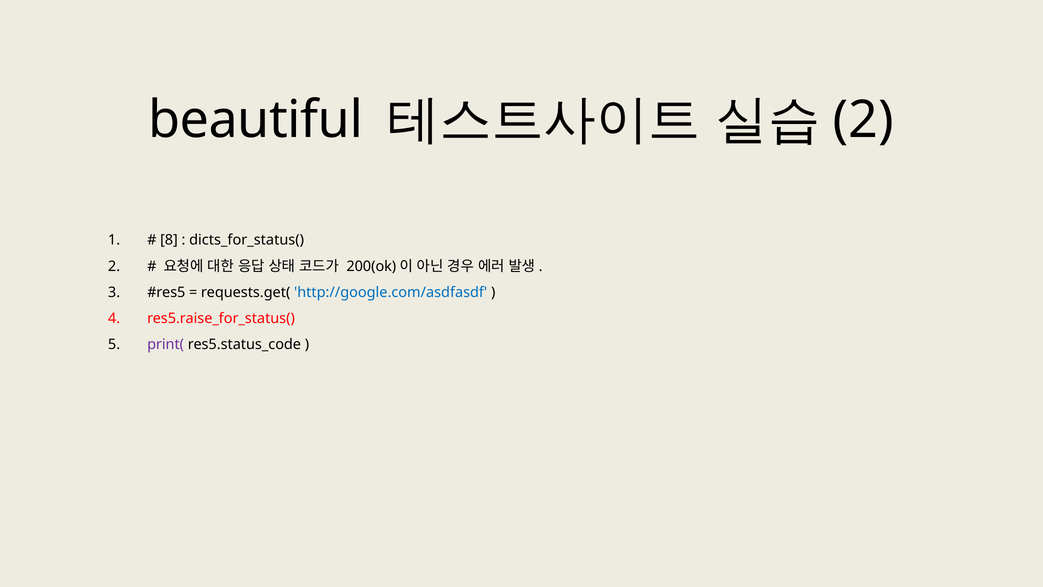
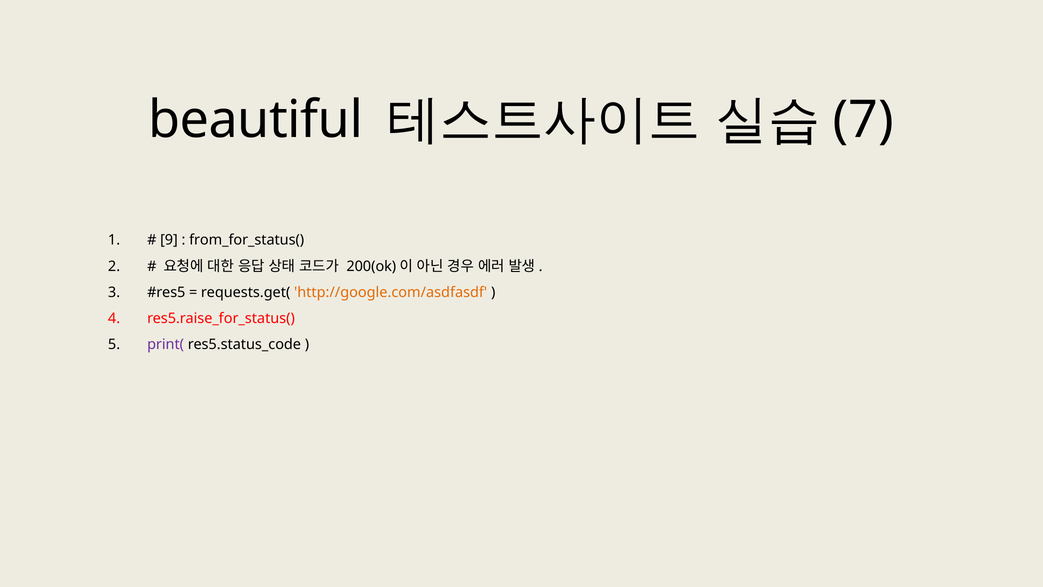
2: 2 -> 7 (863, 120)
8: 8 -> 9 (169, 240)
dicts_for_status(: dicts_for_status( -> from_for_status( (247, 240)
http://google.com/asdfasdf colour: blue -> orange (391, 292)
